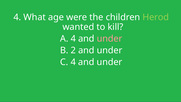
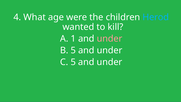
Herod colour: light green -> light blue (156, 17)
A 4: 4 -> 1 (73, 39)
B 2: 2 -> 5 (73, 50)
C 4: 4 -> 5 (73, 62)
